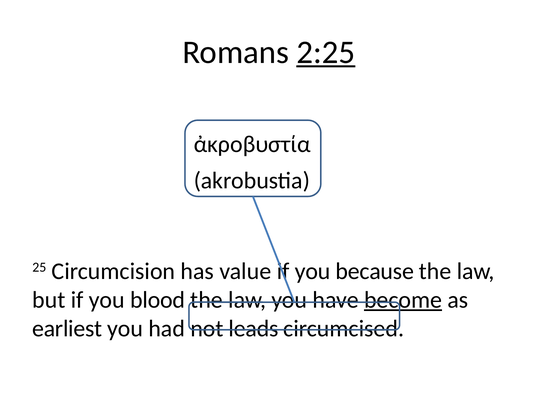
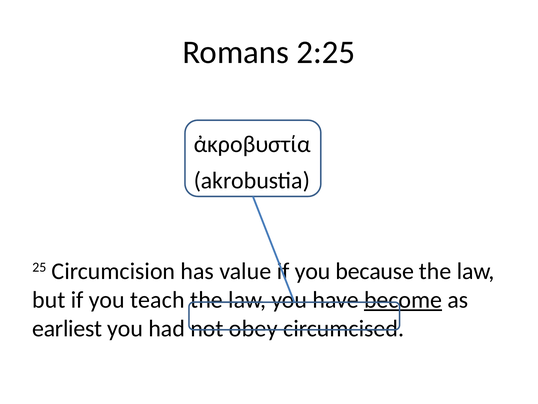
2:25 underline: present -> none (326, 52)
blood: blood -> teach (157, 299)
leads: leads -> obey (253, 328)
